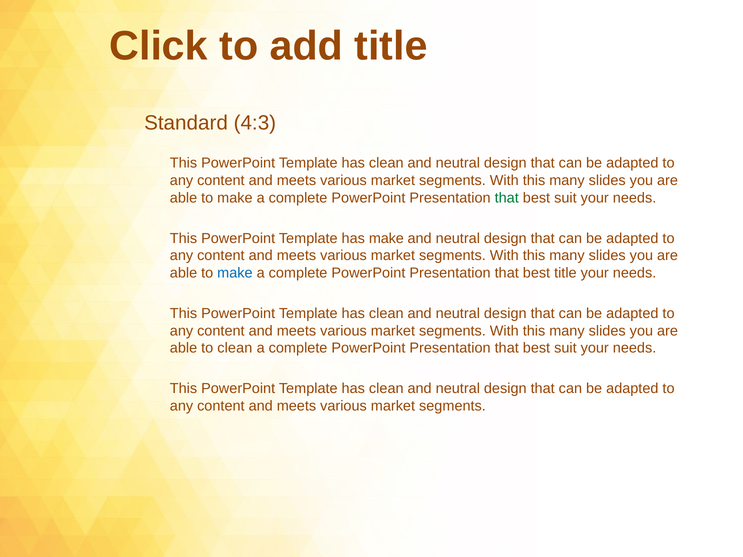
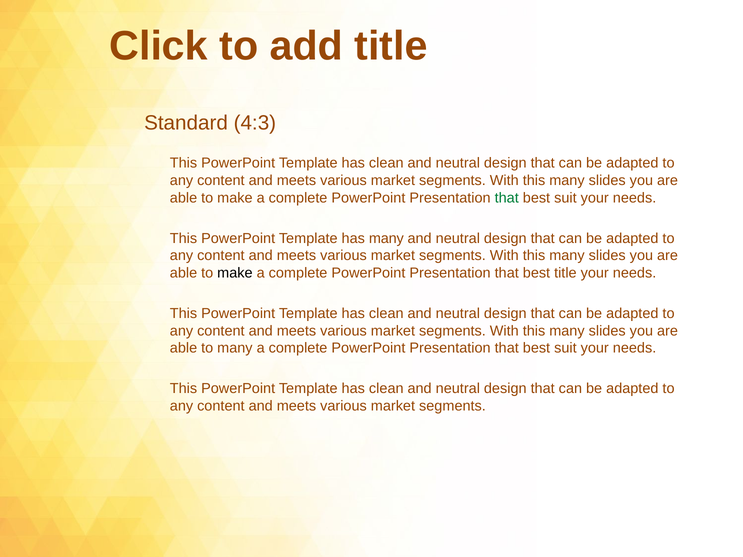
has make: make -> many (386, 238)
make colour: blue -> black (235, 273)
to clean: clean -> many (235, 348)
